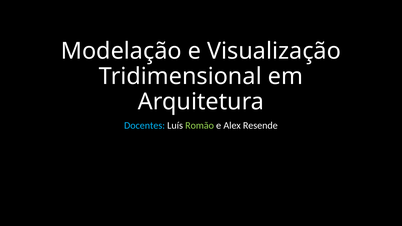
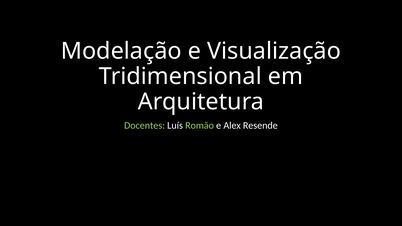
Docentes colour: light blue -> light green (145, 126)
